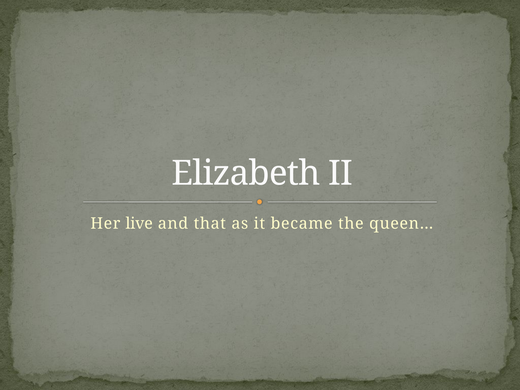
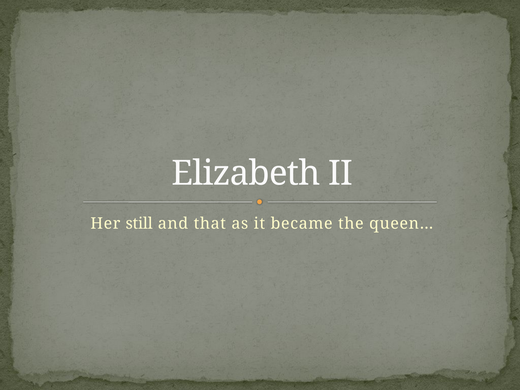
live: live -> still (139, 224)
